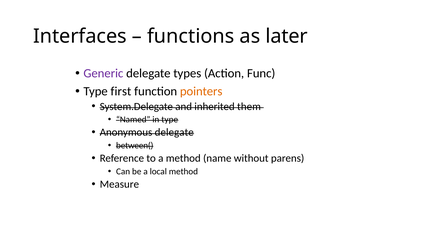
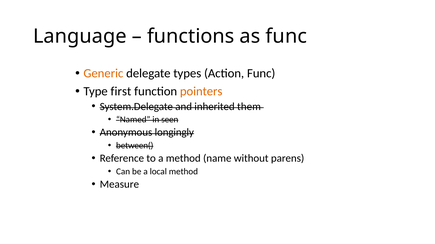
Interfaces: Interfaces -> Language (80, 37)
as later: later -> func (286, 37)
Generic colour: purple -> orange (103, 74)
in type: type -> seen (170, 120)
Anonymous delegate: delegate -> longingly (174, 133)
